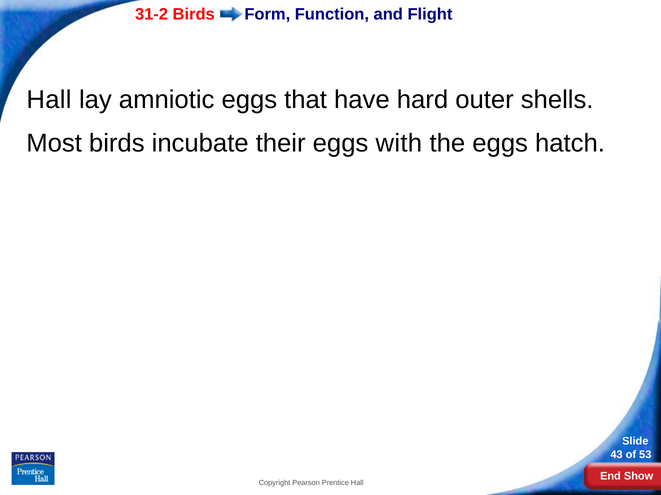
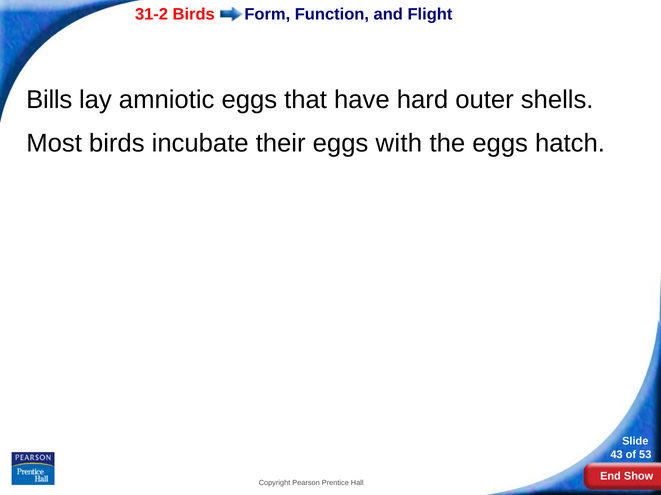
Hall: Hall -> Bills (49, 100)
